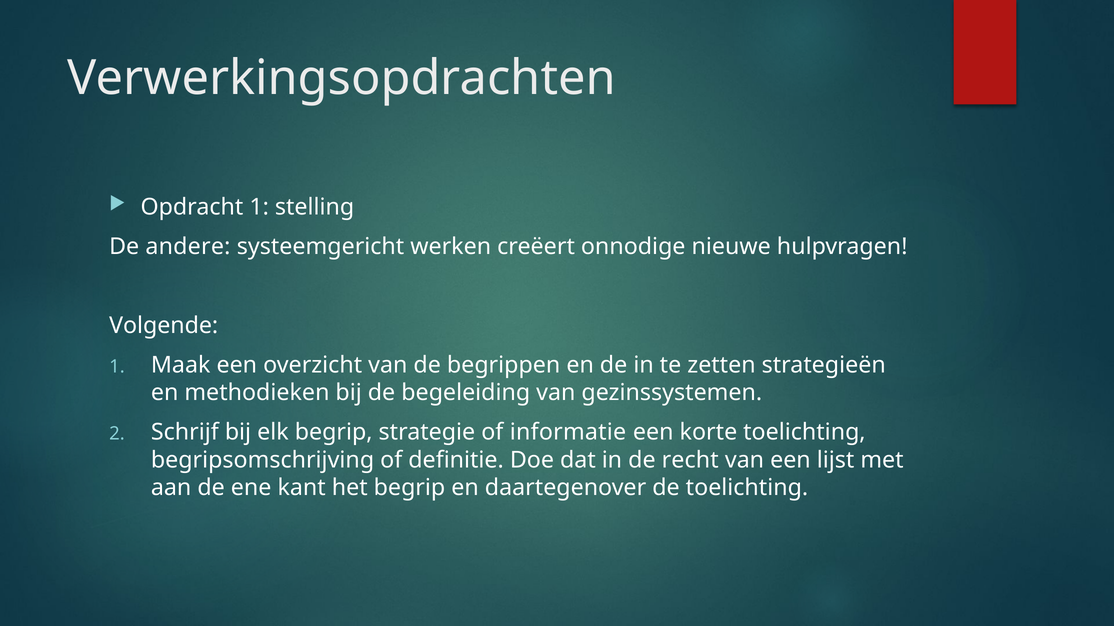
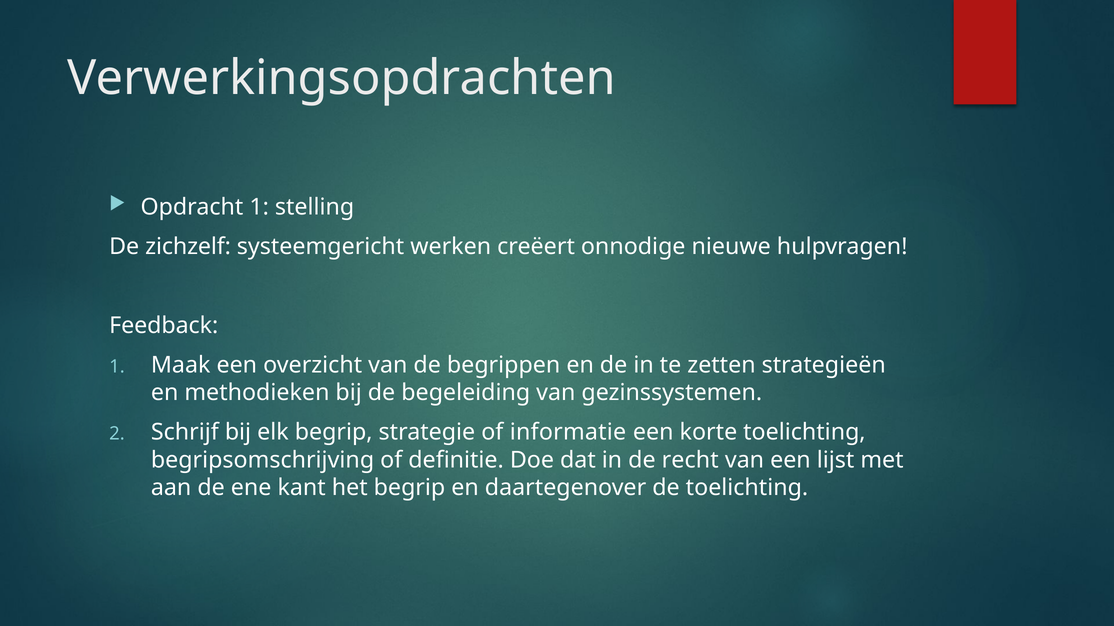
andere: andere -> zichzelf (188, 247)
Volgende: Volgende -> Feedback (164, 326)
